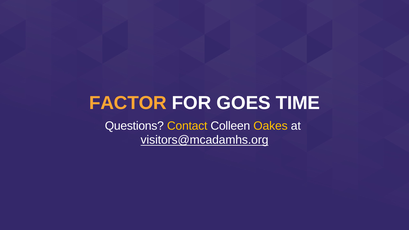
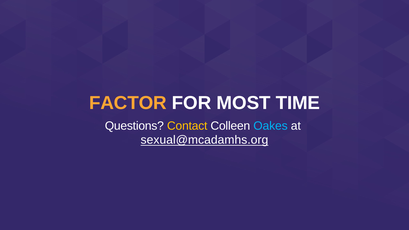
GOES: GOES -> MOST (244, 103)
Oakes colour: yellow -> light blue (271, 126)
visitors@mcadamhs.org: visitors@mcadamhs.org -> sexual@mcadamhs.org (204, 140)
